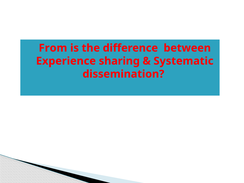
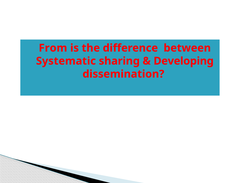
Experience: Experience -> Systematic (66, 61)
Systematic: Systematic -> Developing (184, 61)
